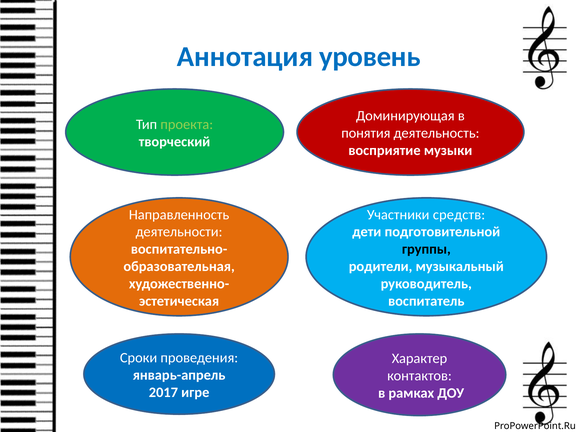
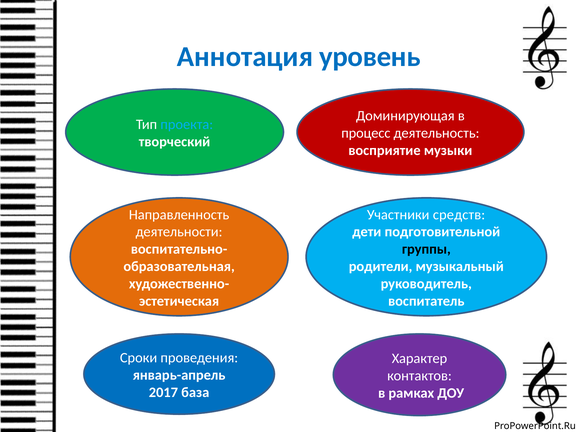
проекта colour: light green -> light blue (187, 124)
понятия: понятия -> процесс (366, 133)
игре: игре -> база (195, 392)
